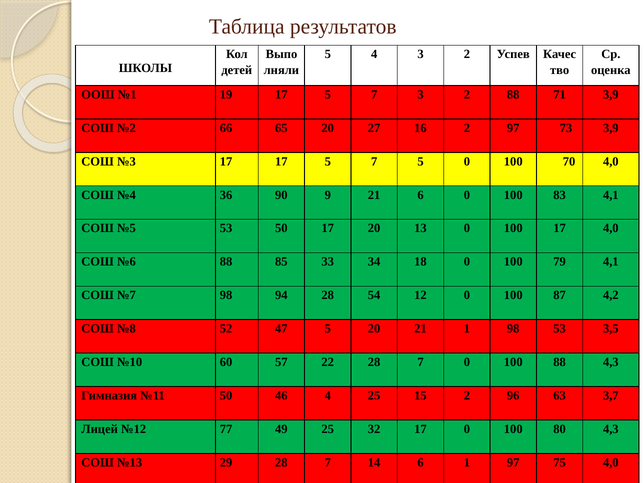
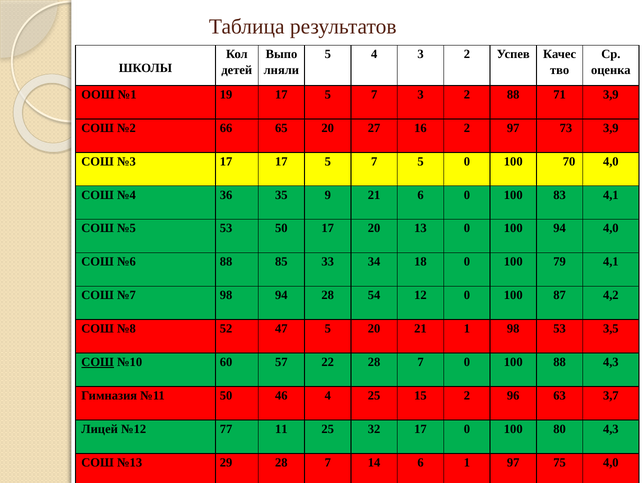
90: 90 -> 35 (281, 195)
100 17: 17 -> 94 (560, 228)
СОШ underline: none -> present (98, 362)
49: 49 -> 11 (281, 429)
